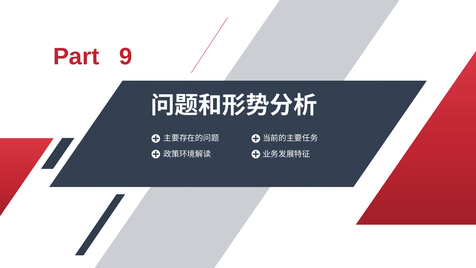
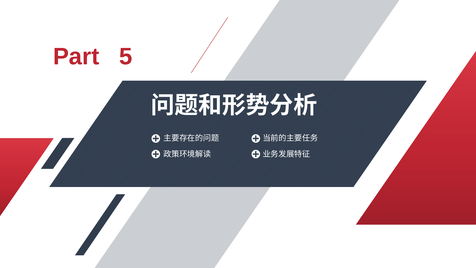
9: 9 -> 5 (126, 57)
